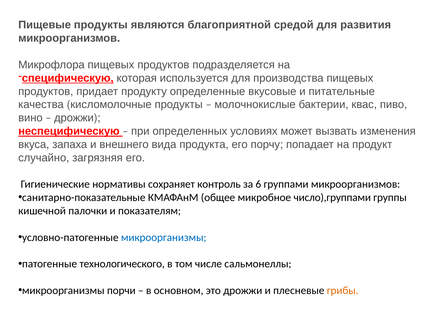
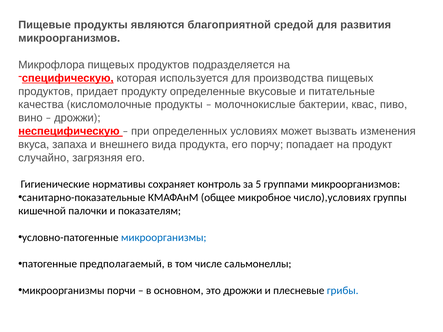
6: 6 -> 5 (258, 184)
число),группами: число),группами -> число),условиях (332, 198)
технологического: технологического -> предполагаемый (122, 264)
грибы colour: orange -> blue (343, 291)
